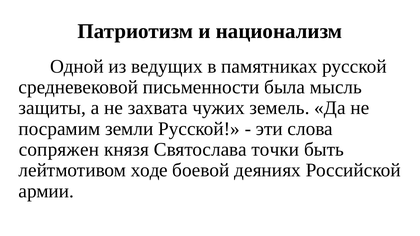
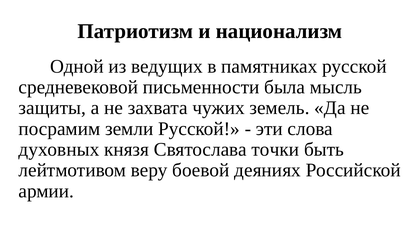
сопряжен: сопряжен -> духовных (59, 150)
ходе: ходе -> веру (149, 170)
